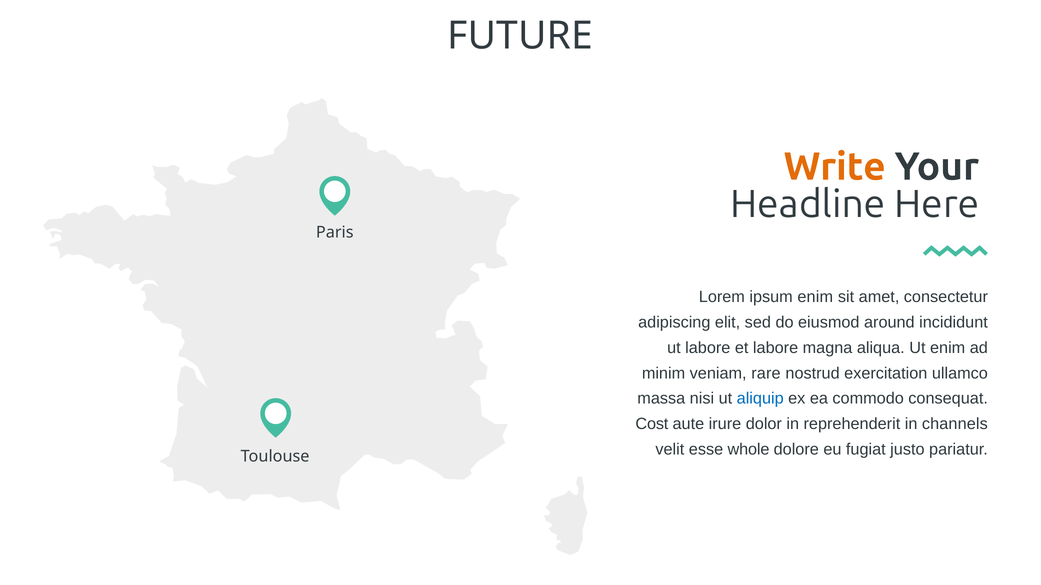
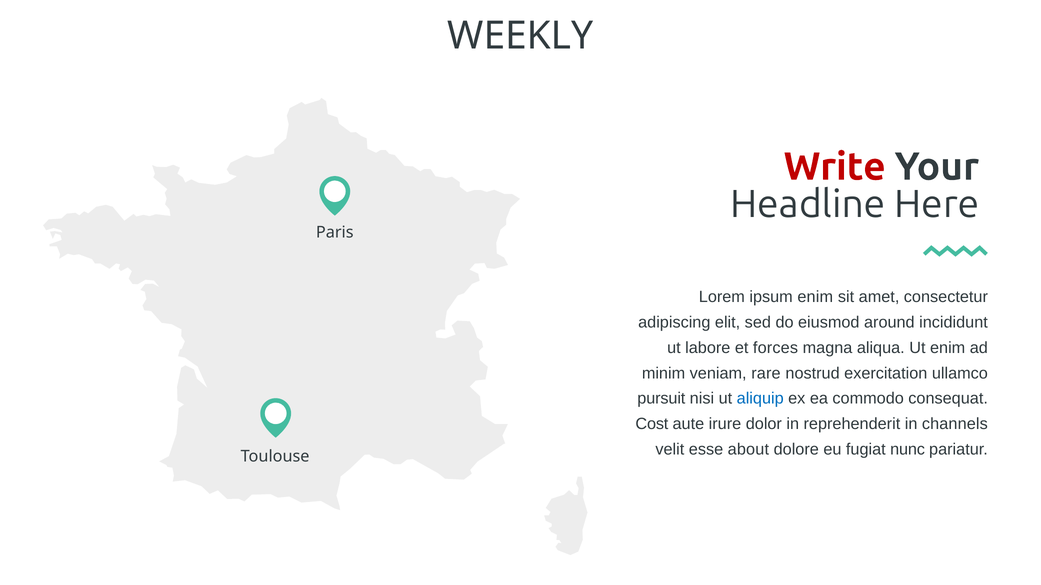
FUTURE: FUTURE -> WEEKLY (520, 36)
Write colour: orange -> red (835, 167)
et labore: labore -> forces (776, 348)
massa: massa -> pursuit (661, 399)
whole: whole -> about (748, 450)
justo: justo -> nunc (908, 450)
